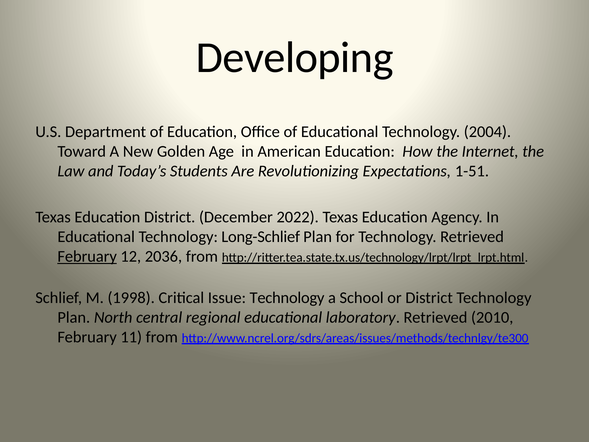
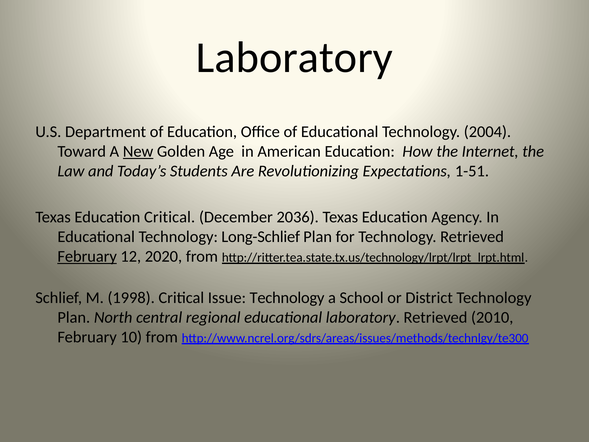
Developing: Developing -> Laboratory (294, 58)
New underline: none -> present (138, 151)
Education District: District -> Critical (170, 217)
2022: 2022 -> 2036 (298, 217)
2036: 2036 -> 2020 (163, 256)
11: 11 -> 10 (131, 337)
